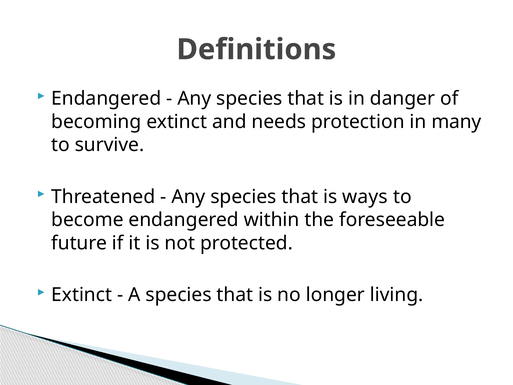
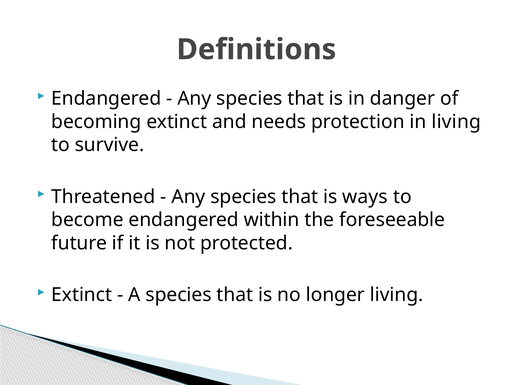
in many: many -> living (456, 122)
